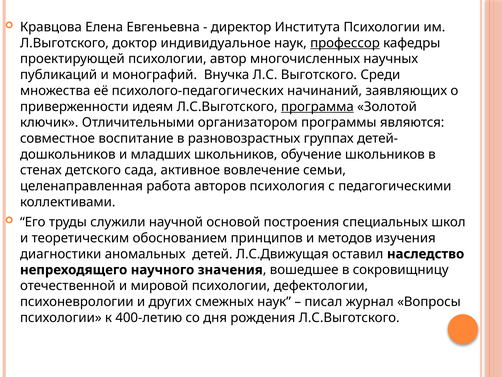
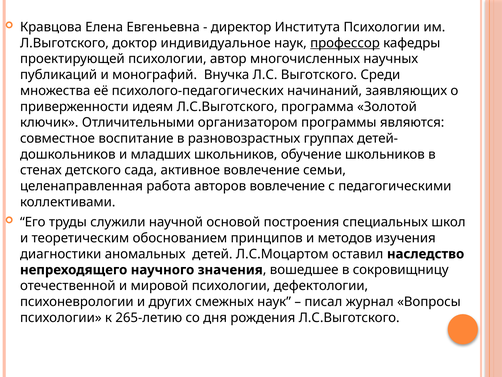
программа underline: present -> none (317, 106)
авторов психология: психология -> вовлечение (287, 186)
Л.С.Движущая: Л.С.Движущая -> Л.С.Моцартом (282, 254)
400-летию: 400-летию -> 265-летию (149, 317)
